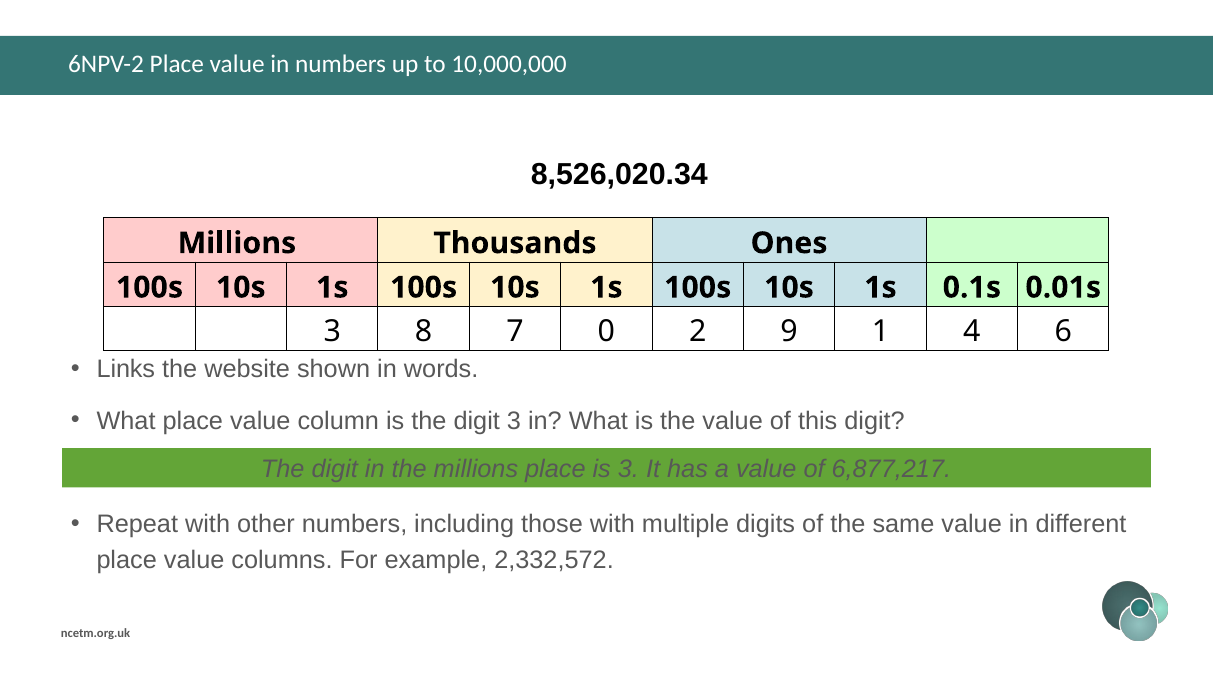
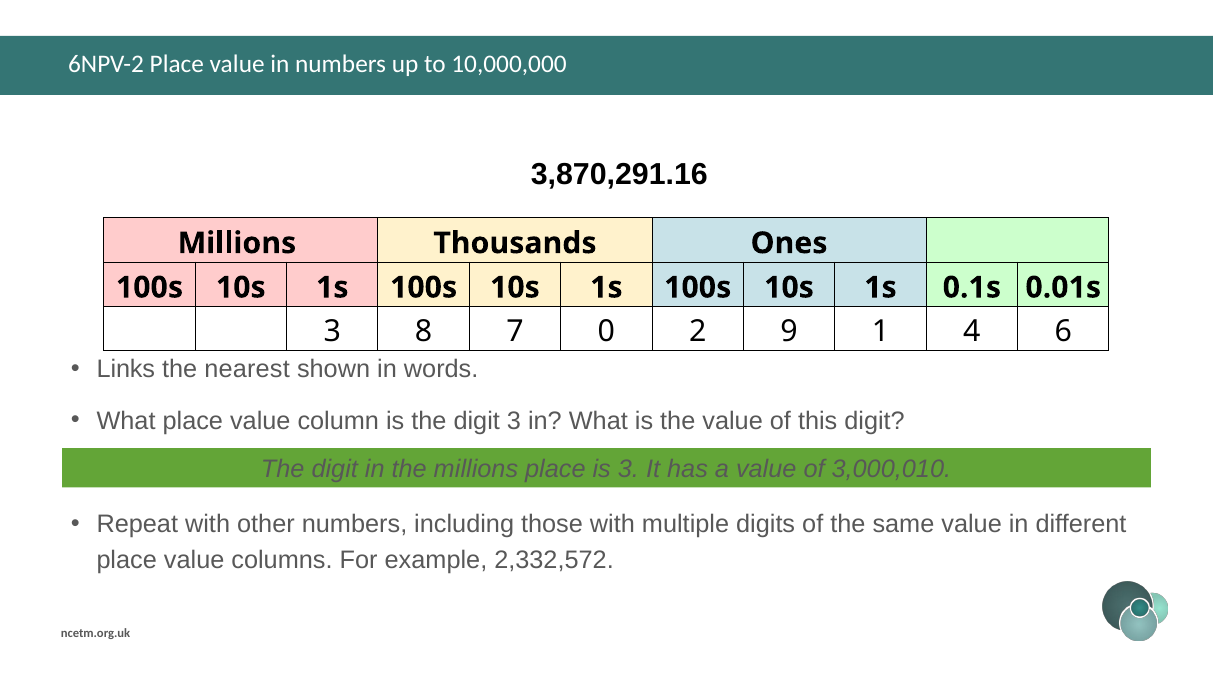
8,526,020.34: 8,526,020.34 -> 3,870,291.16 (619, 174)
website: website -> nearest (247, 370)
6,877,217: 6,877,217 -> 3,000,010 (891, 470)
